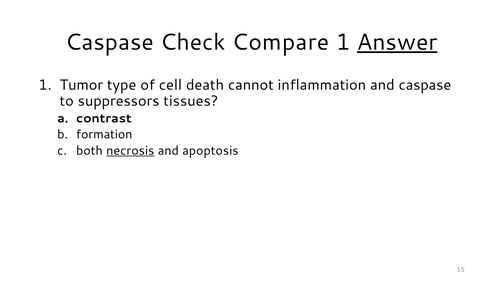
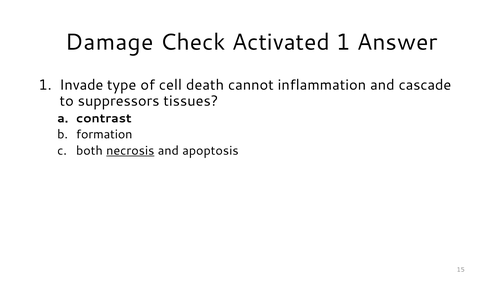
Caspase: Caspase -> Damage (109, 42)
Compare: Compare -> Activated (281, 42)
Answer underline: present -> none (397, 42)
Tumor: Tumor -> Invade (81, 85)
and caspase: caspase -> cascade (425, 85)
